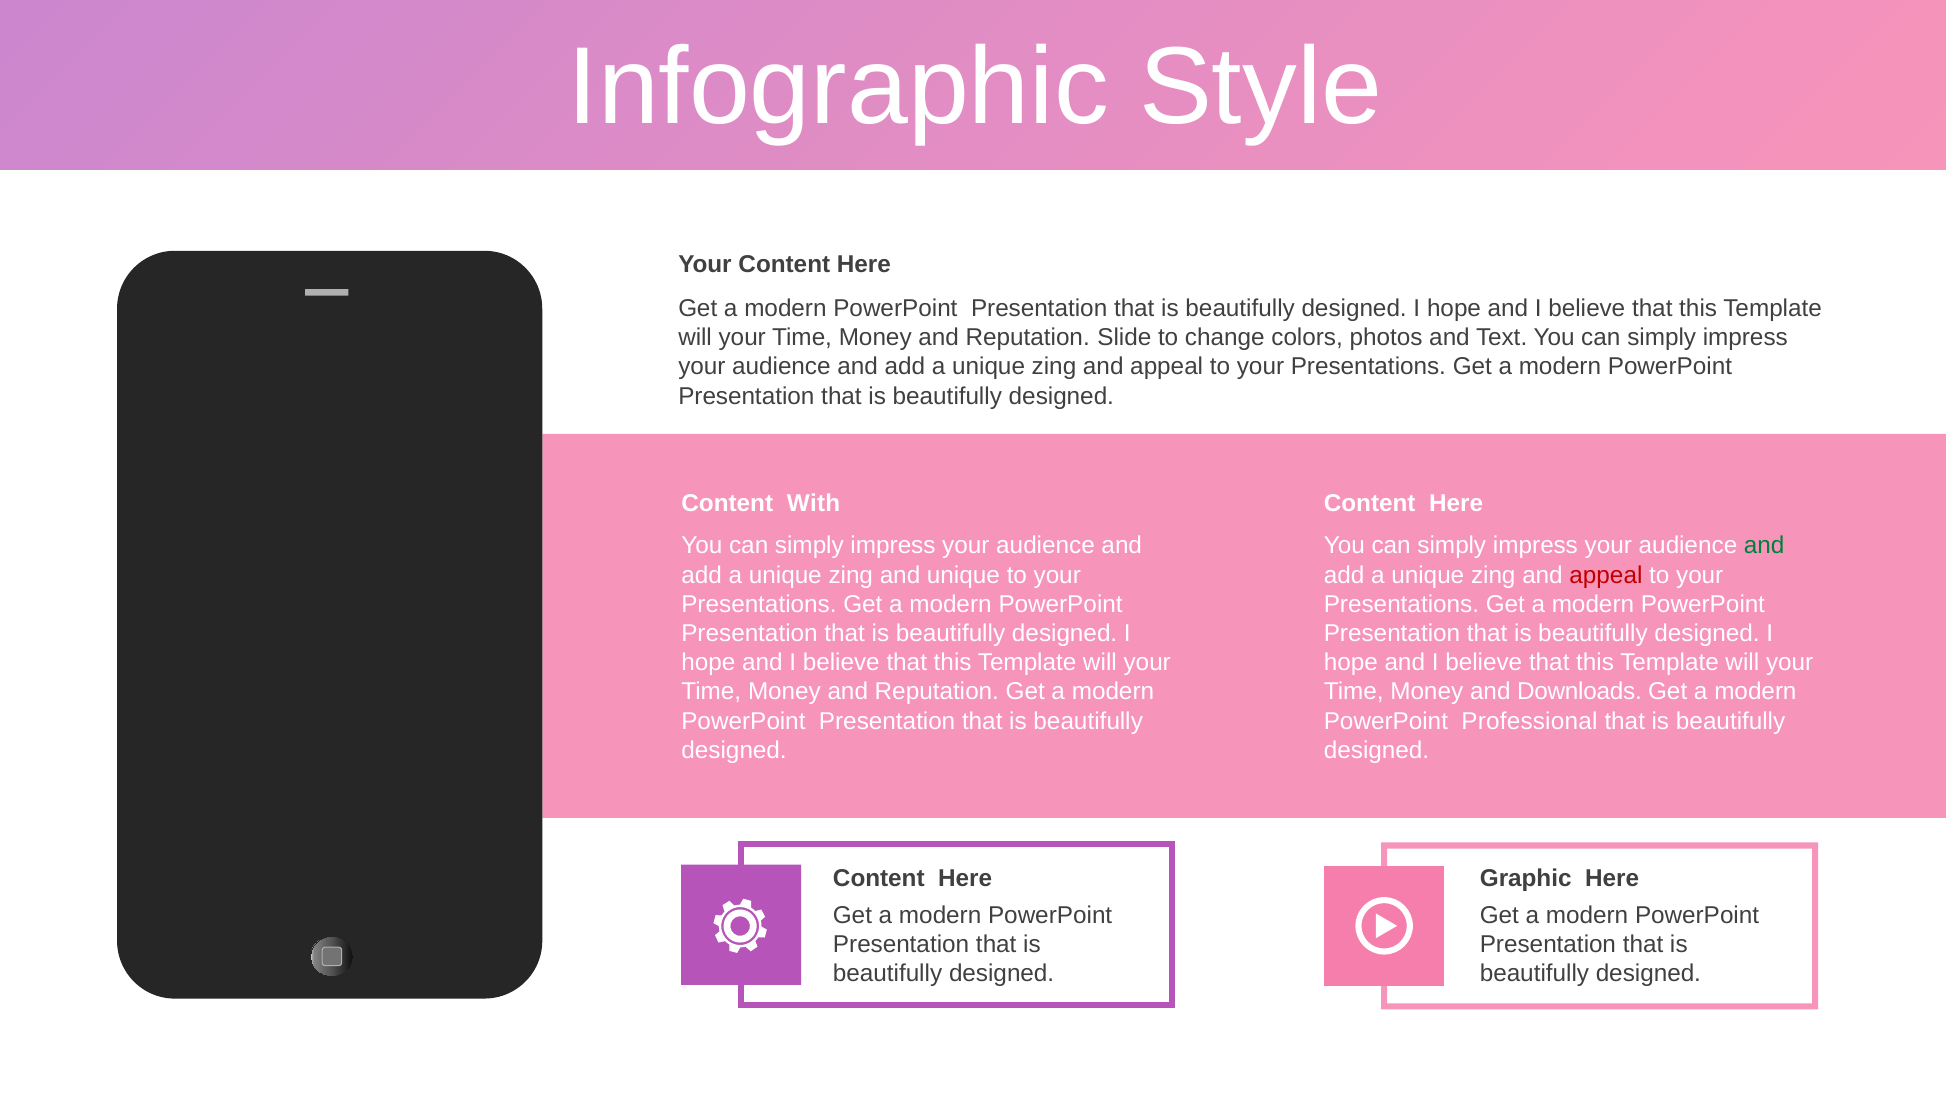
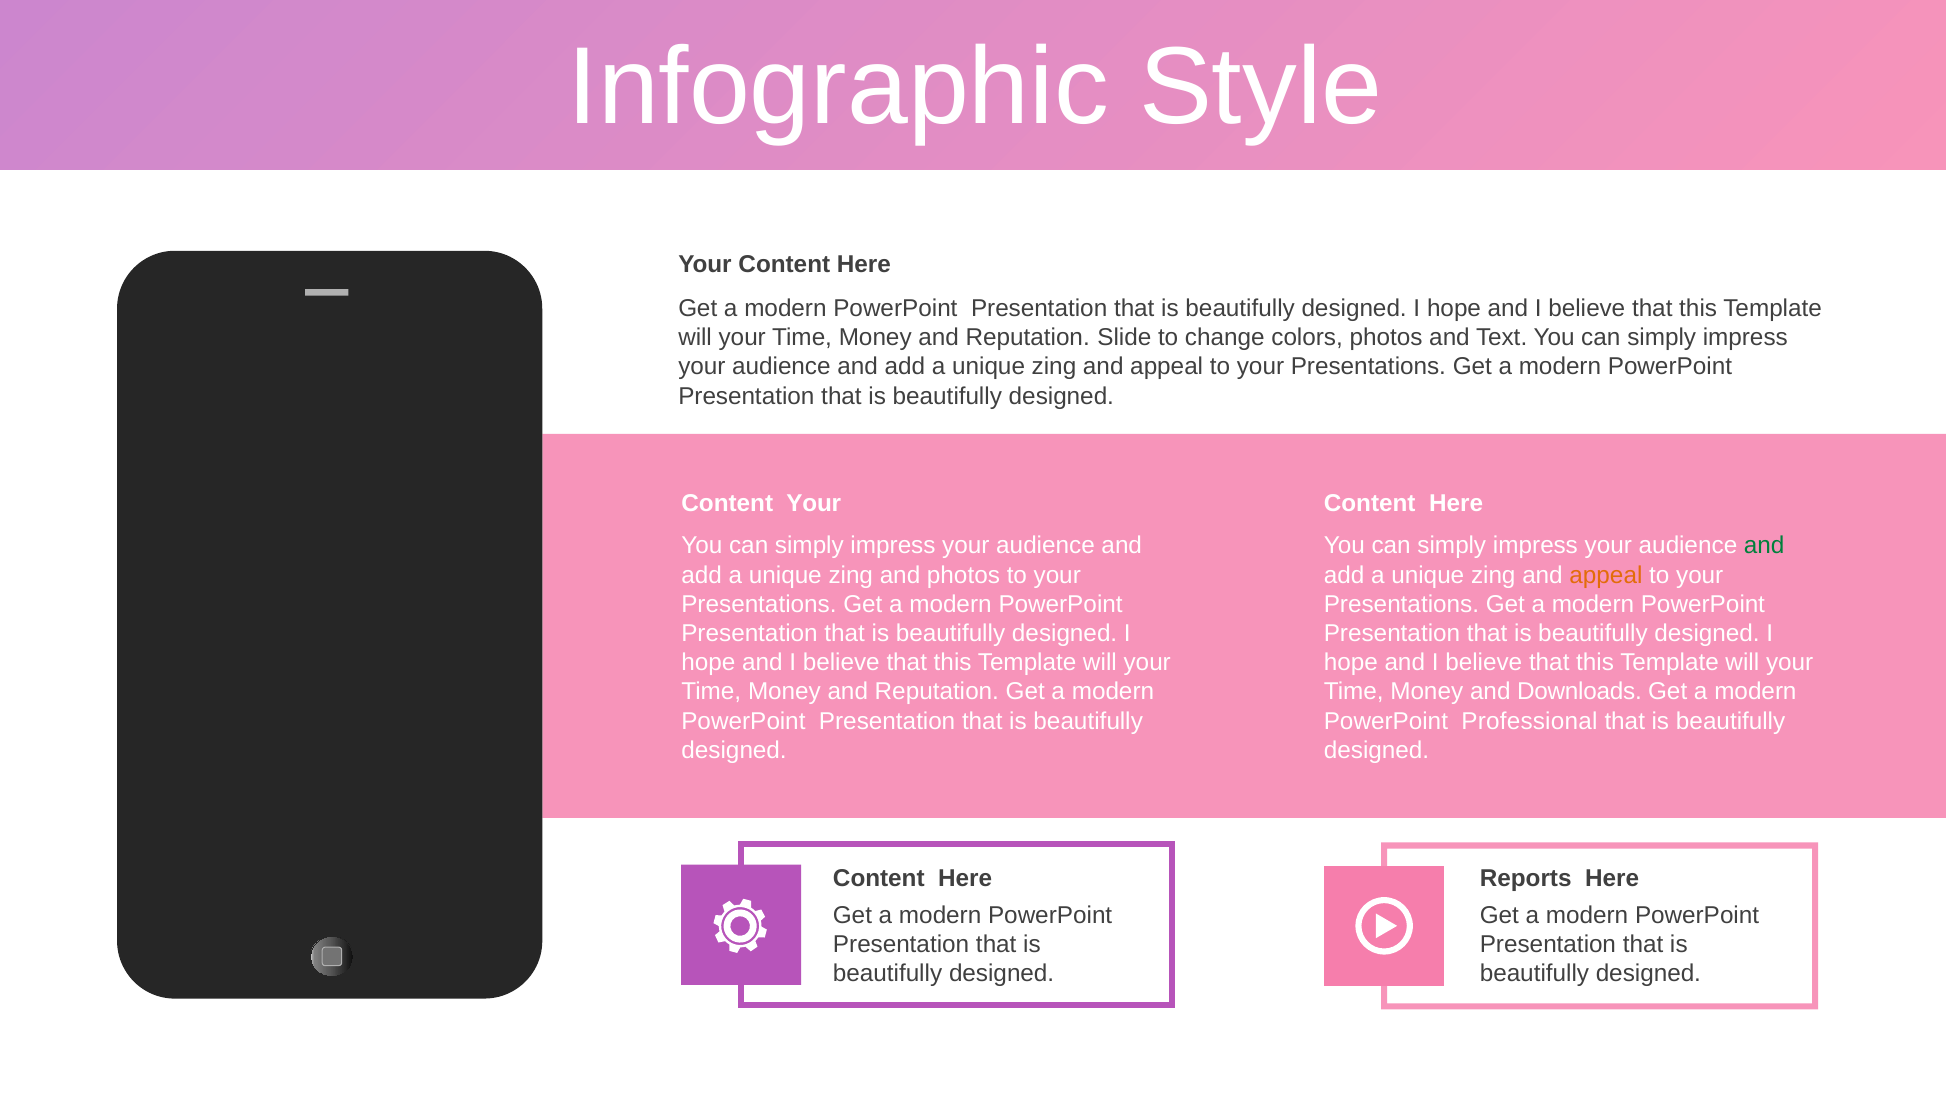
Content With: With -> Your (814, 504)
and unique: unique -> photos (963, 575)
appeal colour: red -> orange (1606, 575)
Graphic: Graphic -> Reports (1526, 878)
